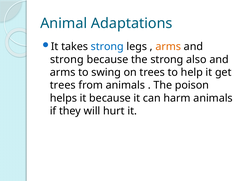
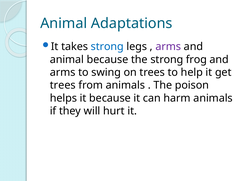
arms colour: orange -> purple (168, 47)
strong: strong -> animal (67, 59)
also: also -> frog (196, 59)
